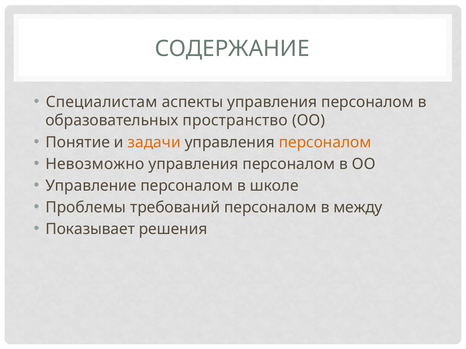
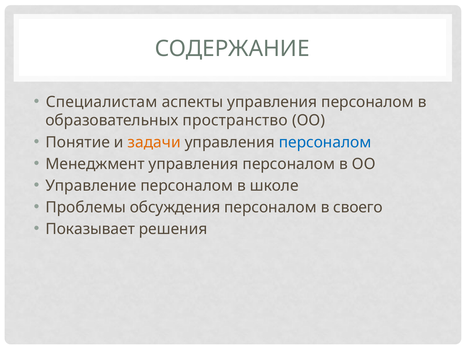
персоналом colour: orange -> blue (325, 142)
Невозможно: Невозможно -> Менеджмент (95, 164)
требований: требований -> обсуждения (175, 208)
между: между -> своего (358, 208)
